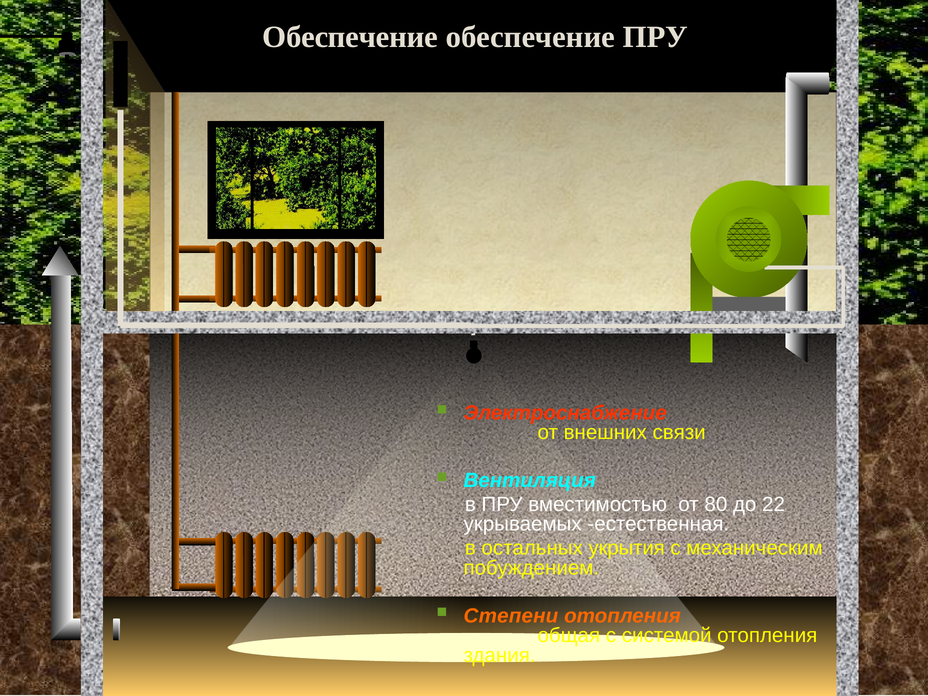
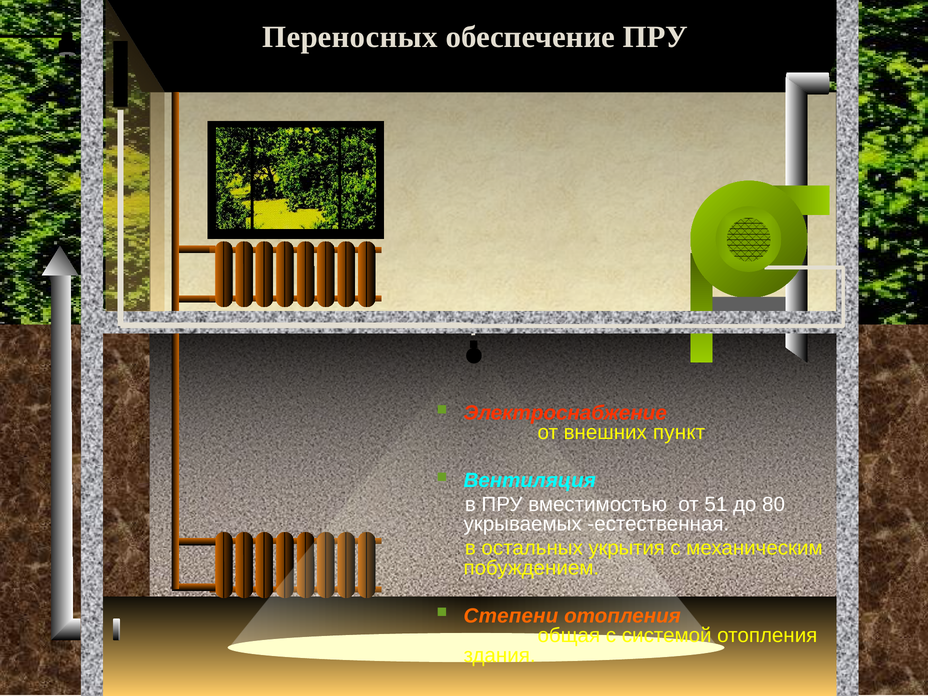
Обеспечение: Обеспечение -> Переносных (350, 37)
связи: связи -> пункт (679, 433)
80: 80 -> 51 (716, 504)
22: 22 -> 80 (774, 504)
